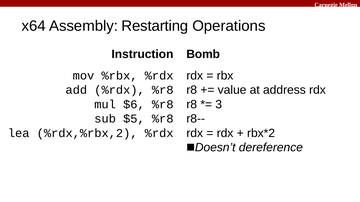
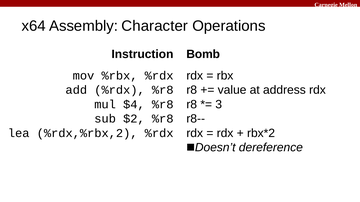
Restarting: Restarting -> Character (155, 26)
$6: $6 -> $4 (134, 105)
$5: $5 -> $2 (134, 119)
